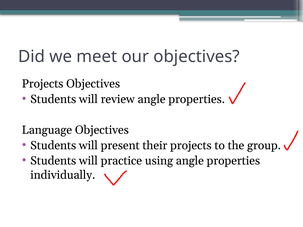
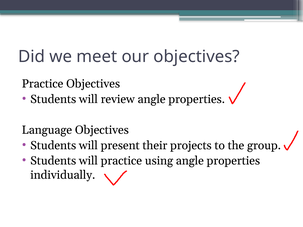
Projects: Projects -> Practice (43, 84)
